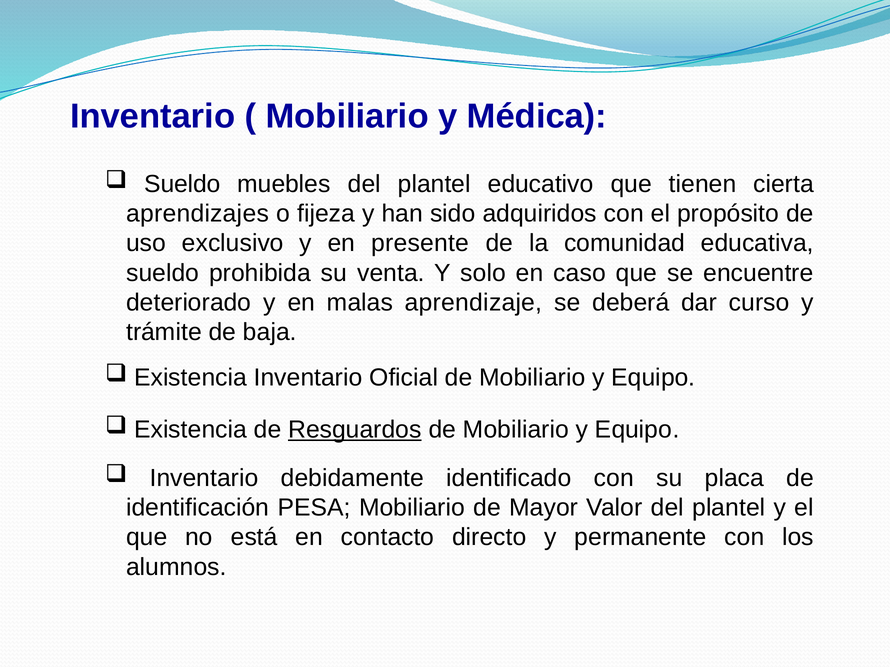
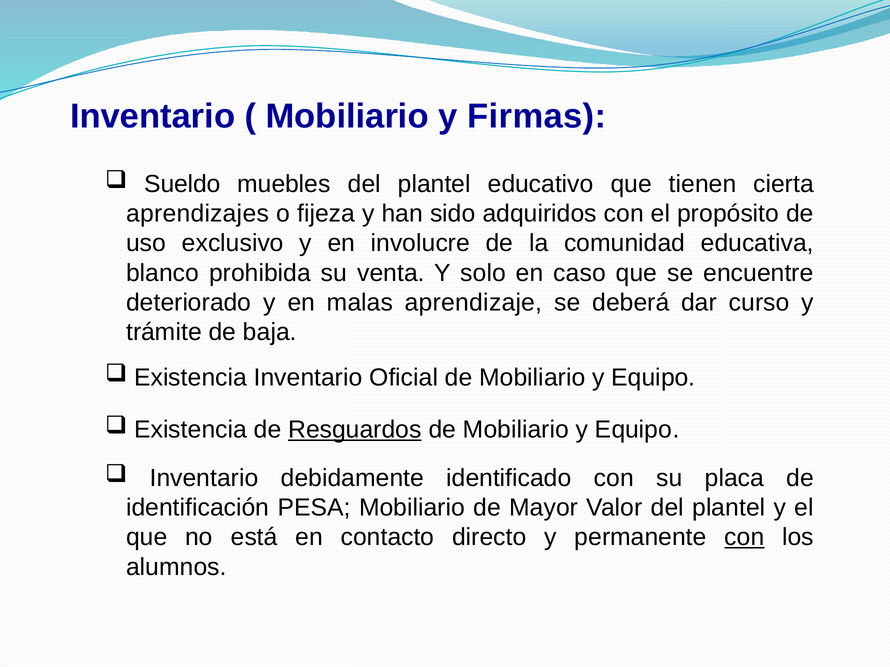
Médica: Médica -> Firmas (537, 117)
presente: presente -> involucre (420, 243)
sueldo: sueldo -> blanco (163, 273)
con underline: none -> present (744, 538)
